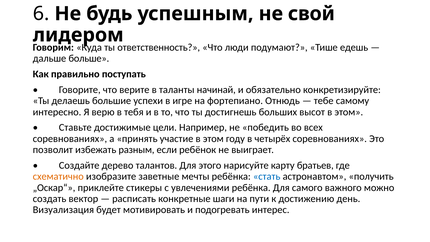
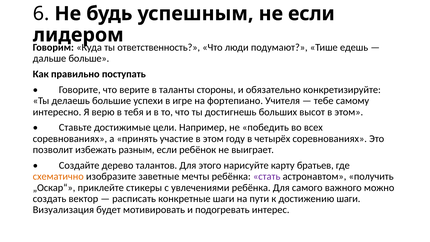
не свой: свой -> если (311, 14)
начинай: начинай -> стороны (216, 90)
Отнюдь: Отнюдь -> Учителя (283, 101)
стать colour: blue -> purple (267, 176)
достижению день: день -> шаги (348, 199)
